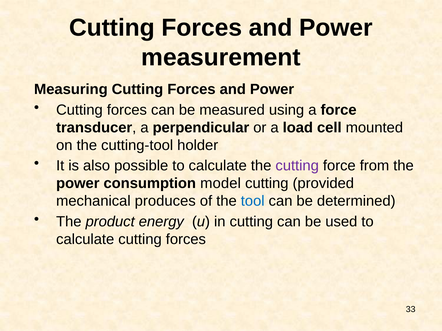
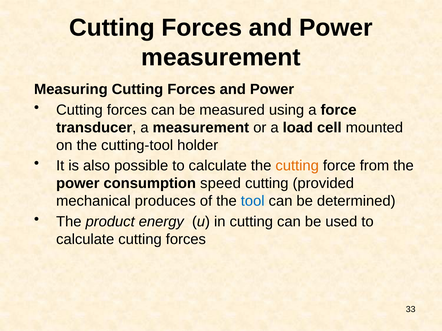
a perpendicular: perpendicular -> measurement (201, 128)
cutting colour: purple -> orange (297, 166)
model: model -> speed (221, 184)
